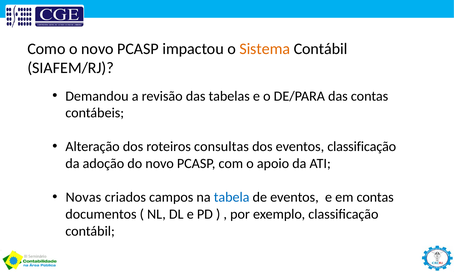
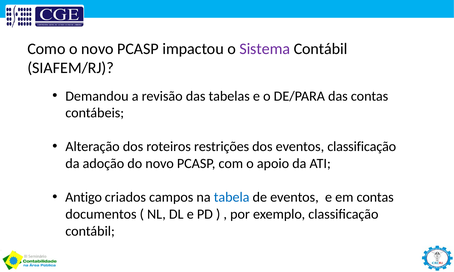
Sistema colour: orange -> purple (265, 49)
consultas: consultas -> restrições (222, 147)
Novas: Novas -> Antigo (84, 198)
